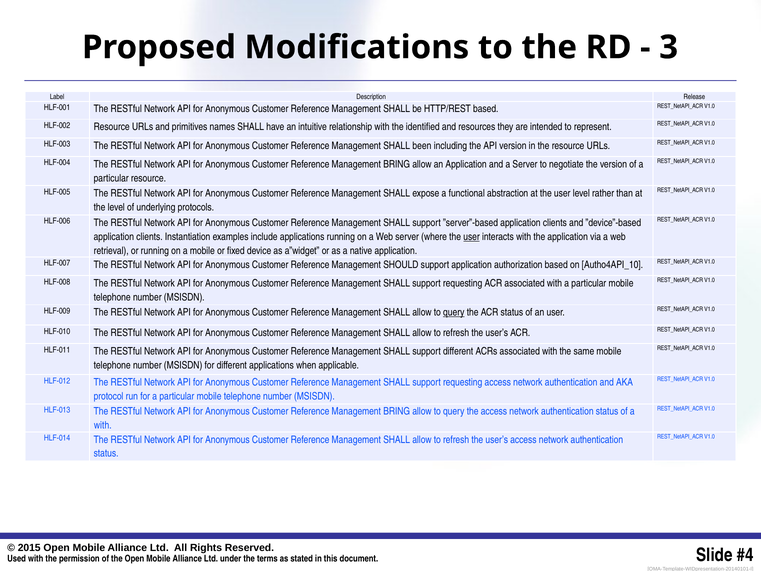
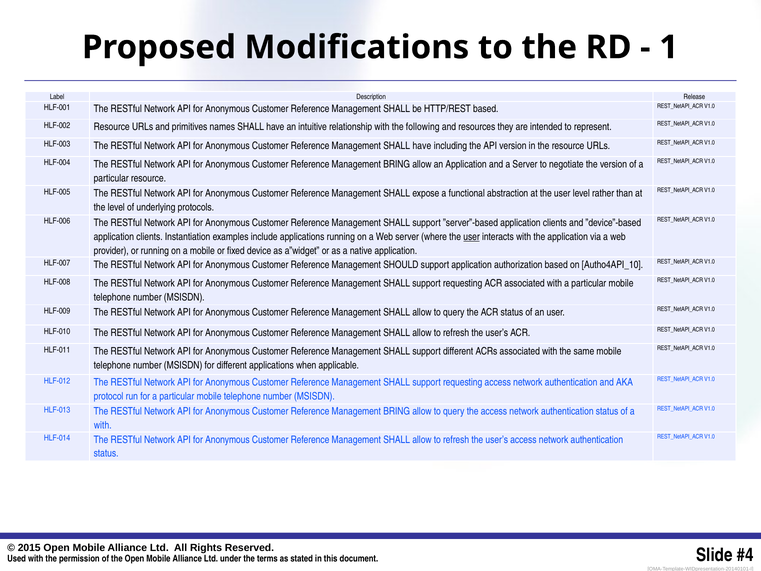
3: 3 -> 1 (669, 47)
identified: identified -> following (423, 127)
Management SHALL been: been -> have (422, 146)
retrieval: retrieval -> provider (111, 251)
query underline: present -> none (454, 312)
